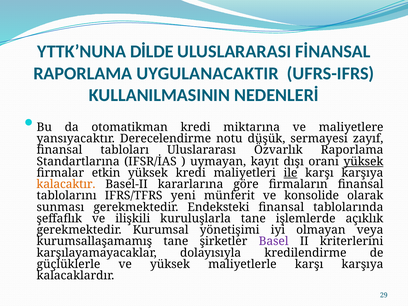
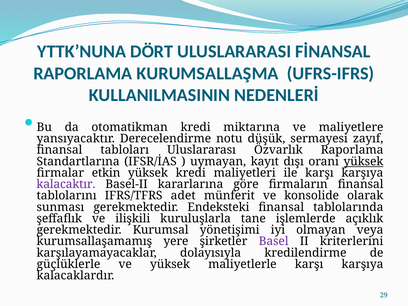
DİLDE: DİLDE -> DÖRT (152, 52)
UYGULANACAKTIR: UYGULANACAKTIR -> KURUMSALLAŞMA (208, 73)
ile underline: present -> none (290, 173)
kalacaktır colour: orange -> purple (66, 184)
yeni: yeni -> adet (183, 196)
kurumsallaşamamış tane: tane -> yere (176, 241)
